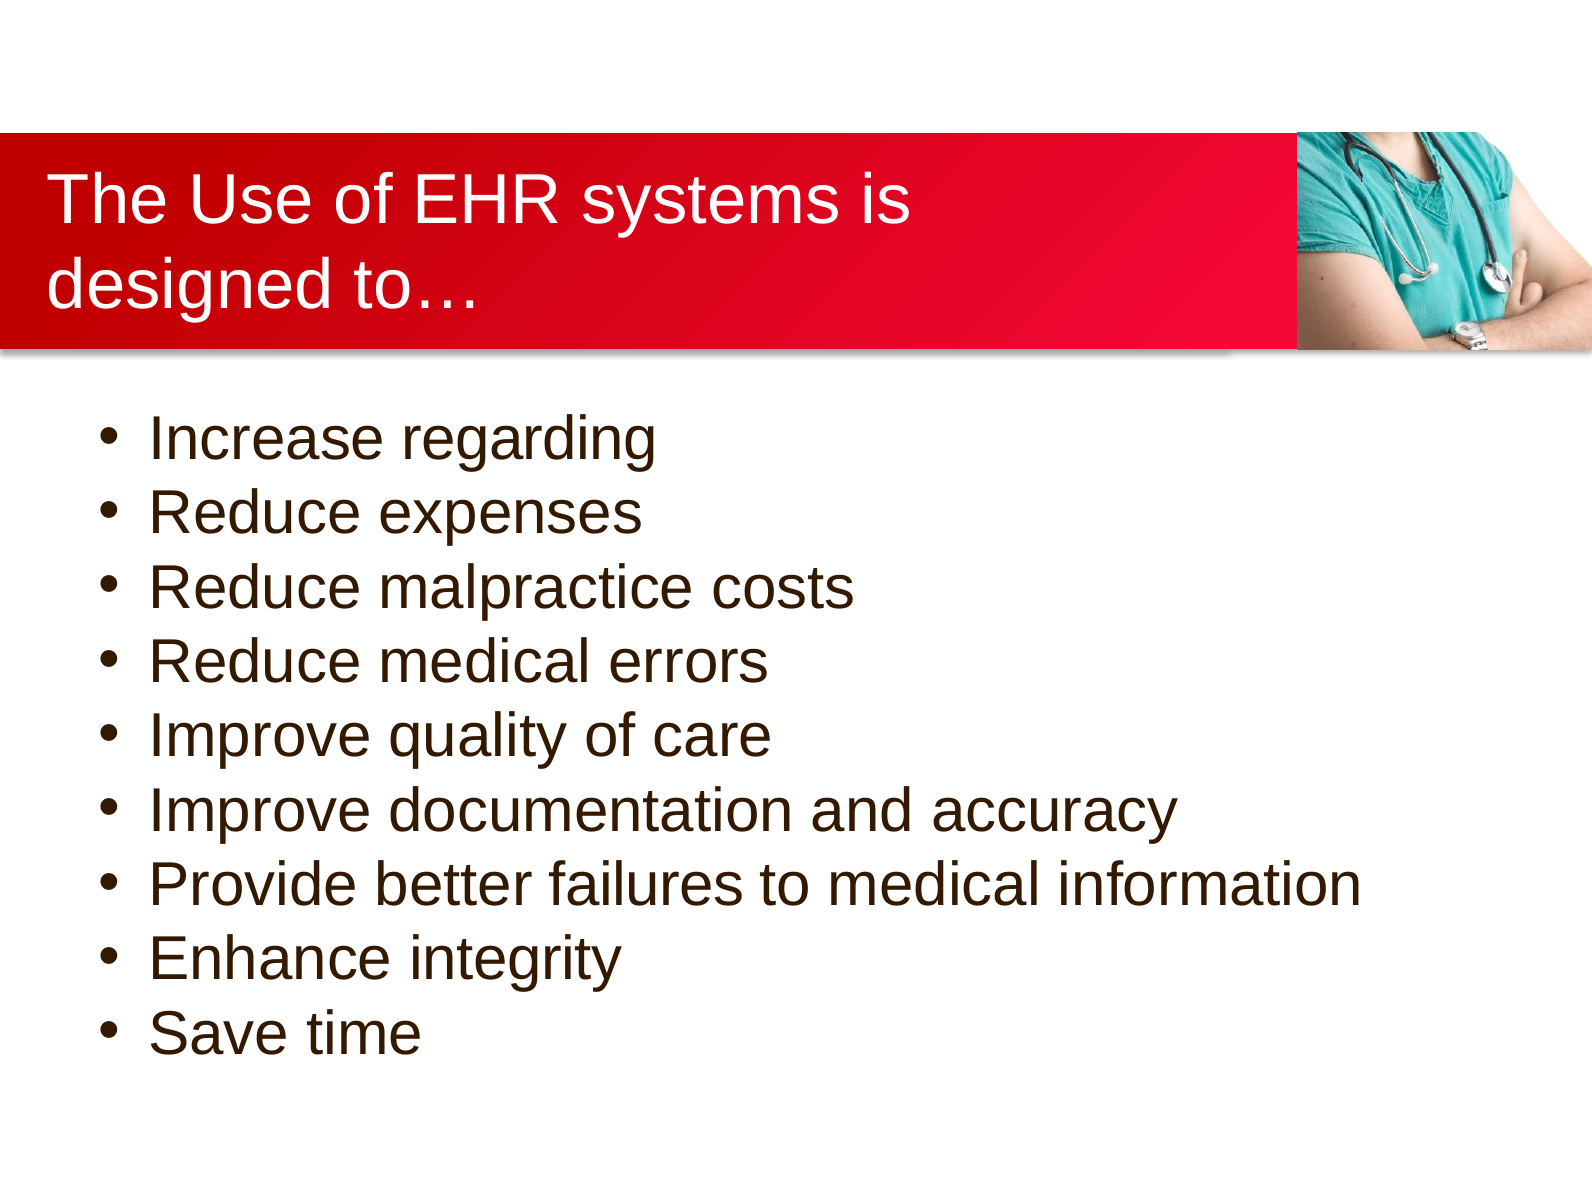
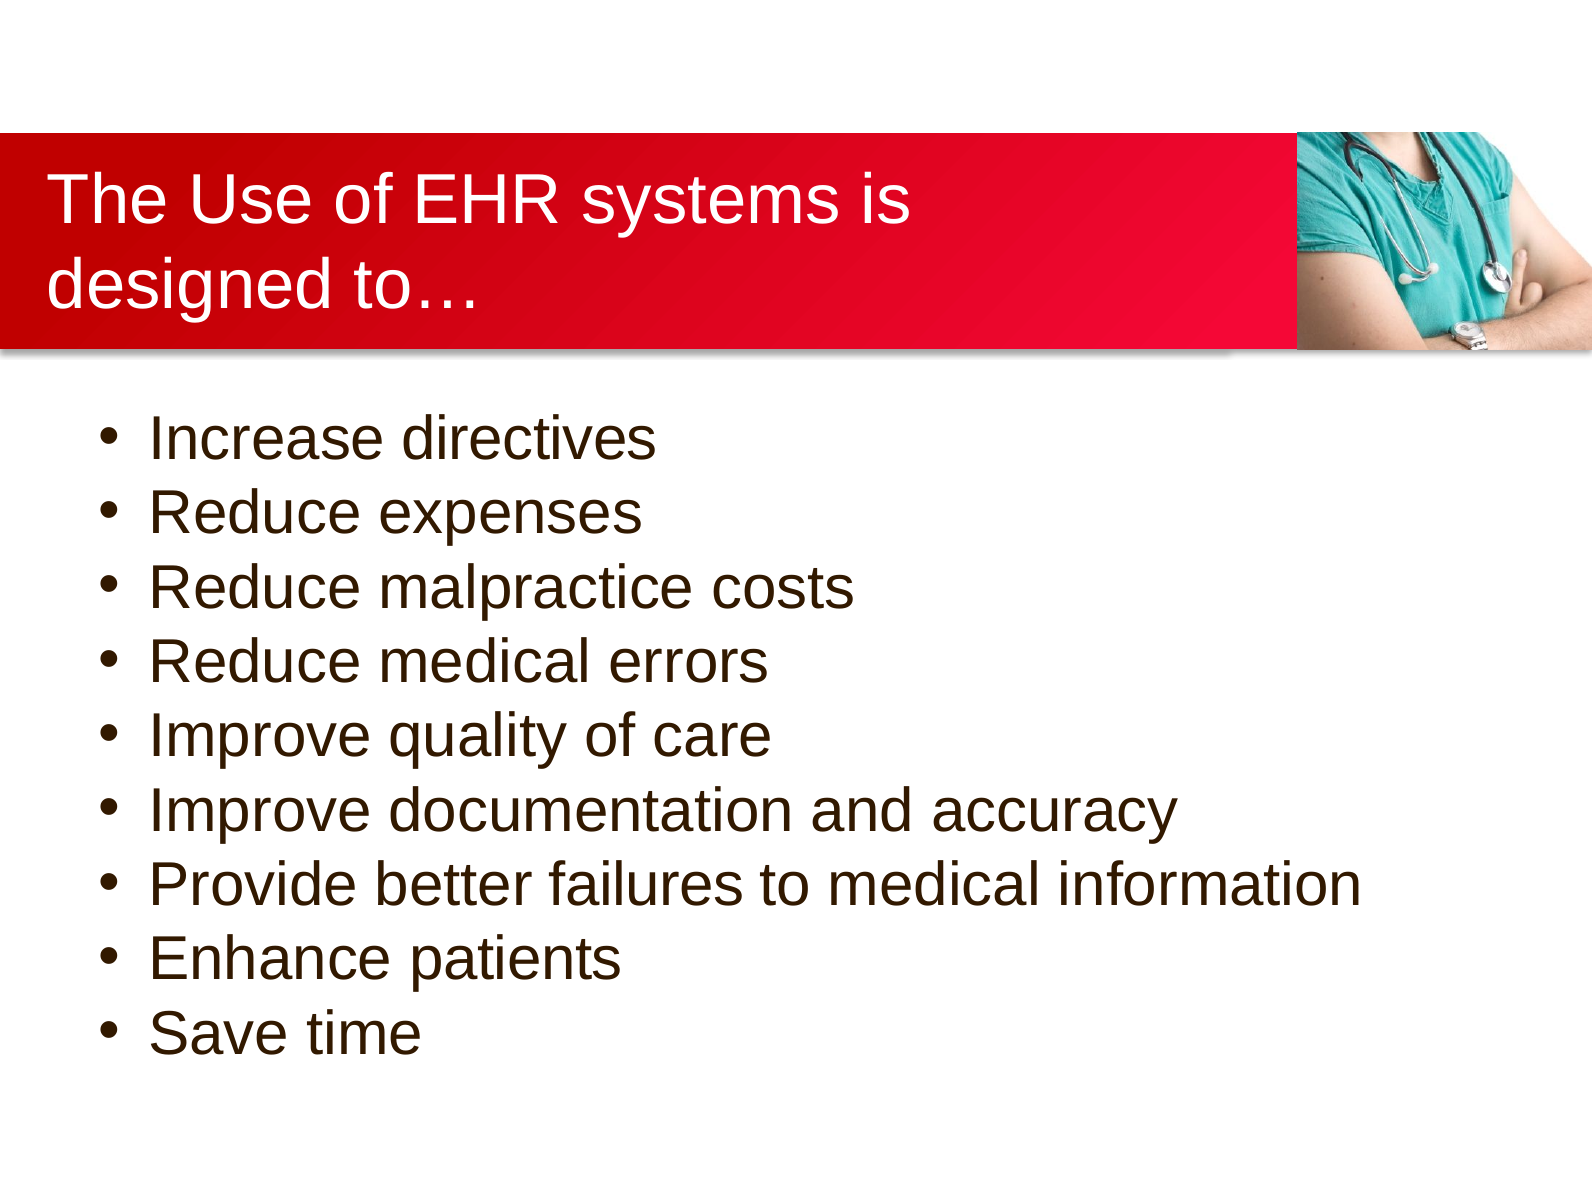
regarding: regarding -> directives (530, 439)
integrity: integrity -> patients (516, 959)
